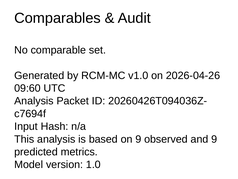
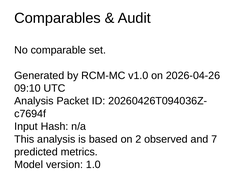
09:60: 09:60 -> 09:10 (27, 88)
on 9: 9 -> 2 (138, 139)
and 9: 9 -> 7 (214, 139)
